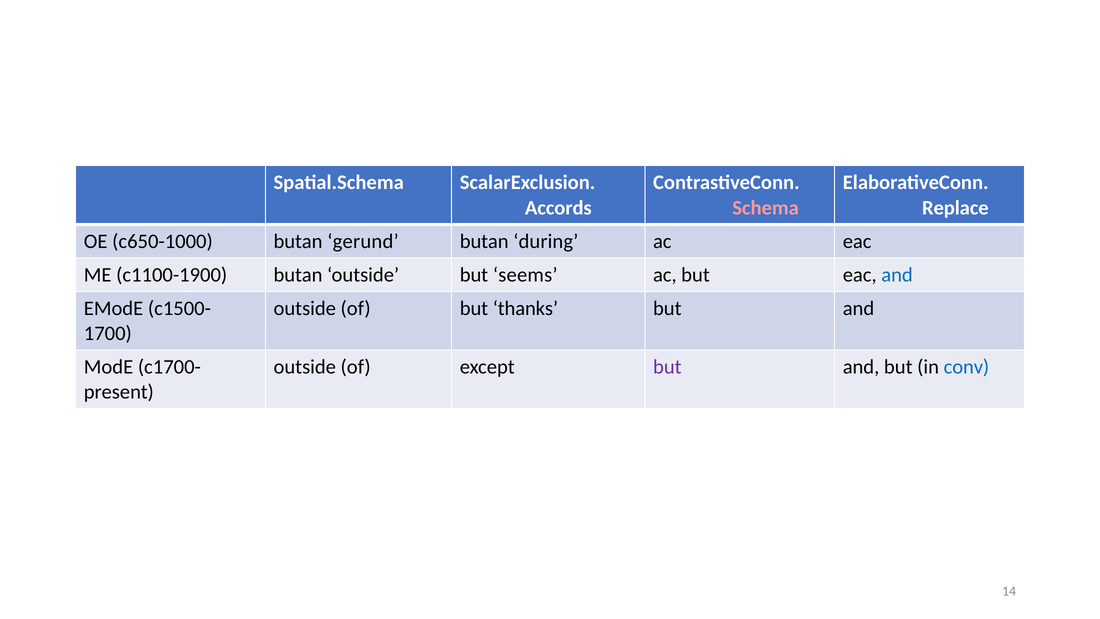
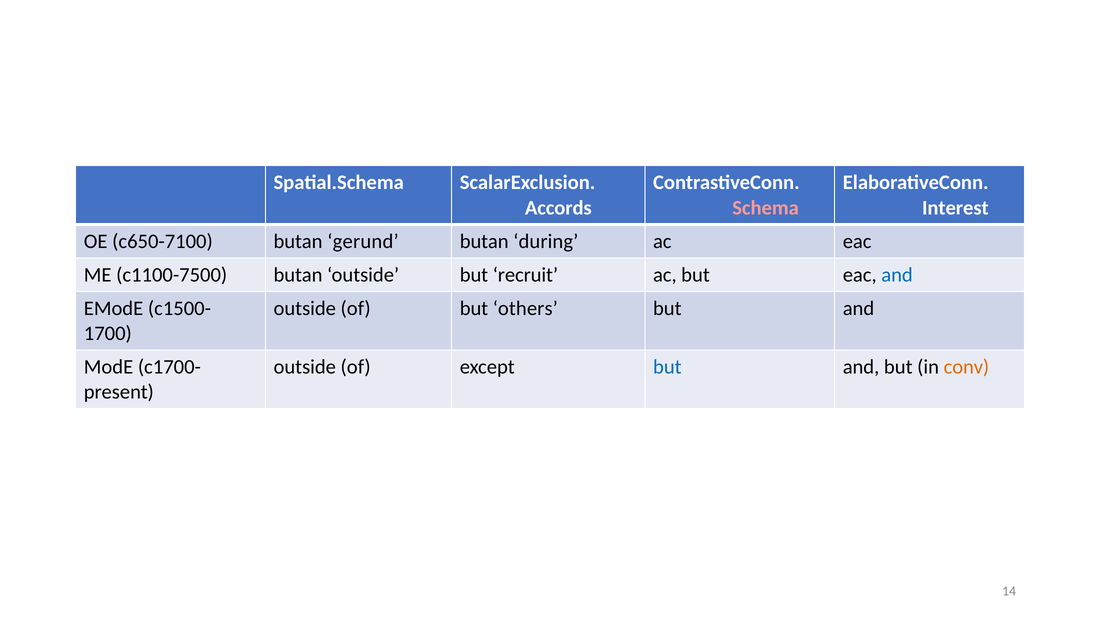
Replace: Replace -> Interest (955, 208)
c650-1000: c650-1000 -> c650-7100 (162, 241)
c1100-1900: c1100-1900 -> c1100-7500 (172, 275)
seems: seems -> recruit (525, 275)
thanks: thanks -> others (525, 308)
but colour: purple -> blue (667, 367)
conv colour: blue -> orange (966, 367)
